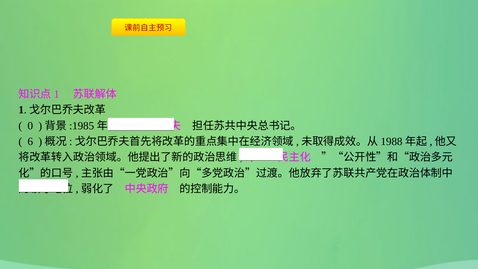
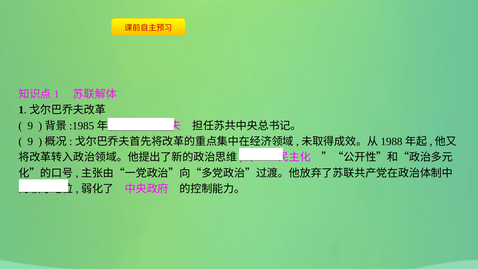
0: 0 -> 9 (30, 126)
6: 6 -> 9 (30, 142)
